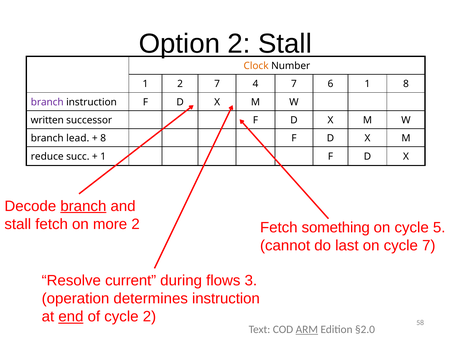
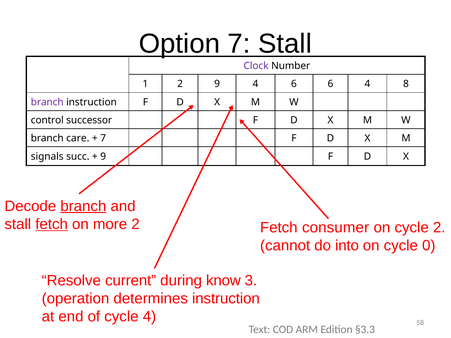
Option 2: 2 -> 7 (239, 44)
Clock colour: orange -> purple (256, 66)
2 7: 7 -> 9 (217, 84)
4 7: 7 -> 6 (294, 84)
6 1: 1 -> 4 (367, 84)
written: written -> control (47, 120)
lead: lead -> care (78, 138)
8: 8 -> 7 (103, 138)
reduce: reduce -> signals (47, 157)
1: 1 -> 9 (103, 157)
fetch underline: none -> present (52, 224)
something: something -> consumer (336, 228)
cycle 5: 5 -> 2 (439, 228)
last: last -> into (347, 246)
cycle 7: 7 -> 0 (429, 246)
flows: flows -> know (223, 281)
end underline: present -> none (71, 317)
cycle 2: 2 -> 4 (149, 317)
ARM underline: present -> none (307, 330)
§2.0: §2.0 -> §3.3 (365, 330)
